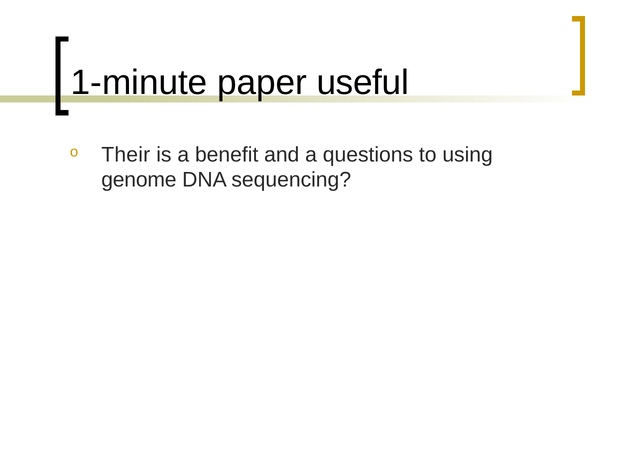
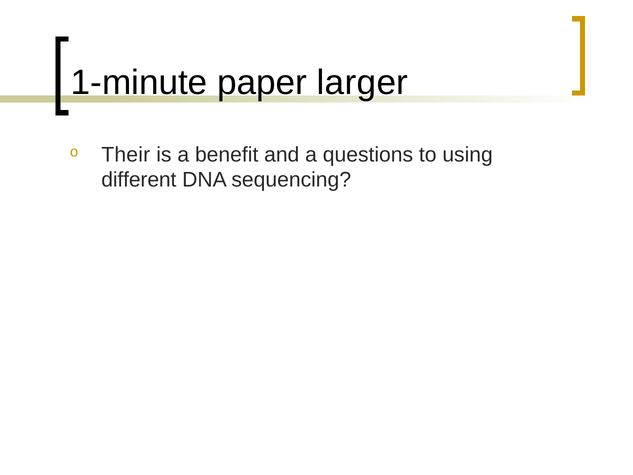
useful: useful -> larger (362, 83)
genome: genome -> different (139, 180)
